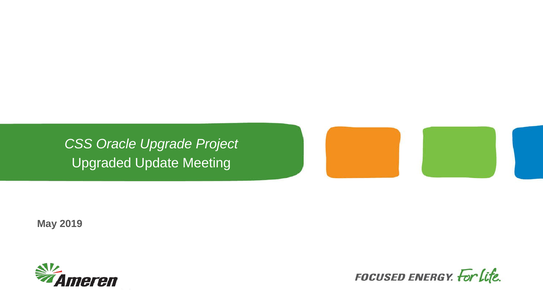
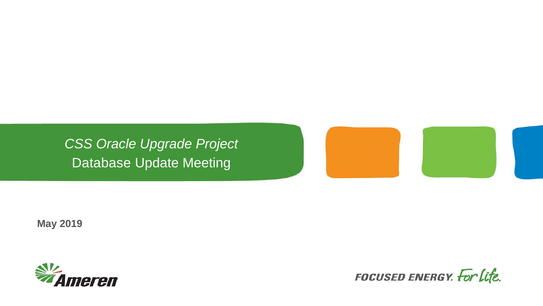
Upgraded: Upgraded -> Database (101, 163)
